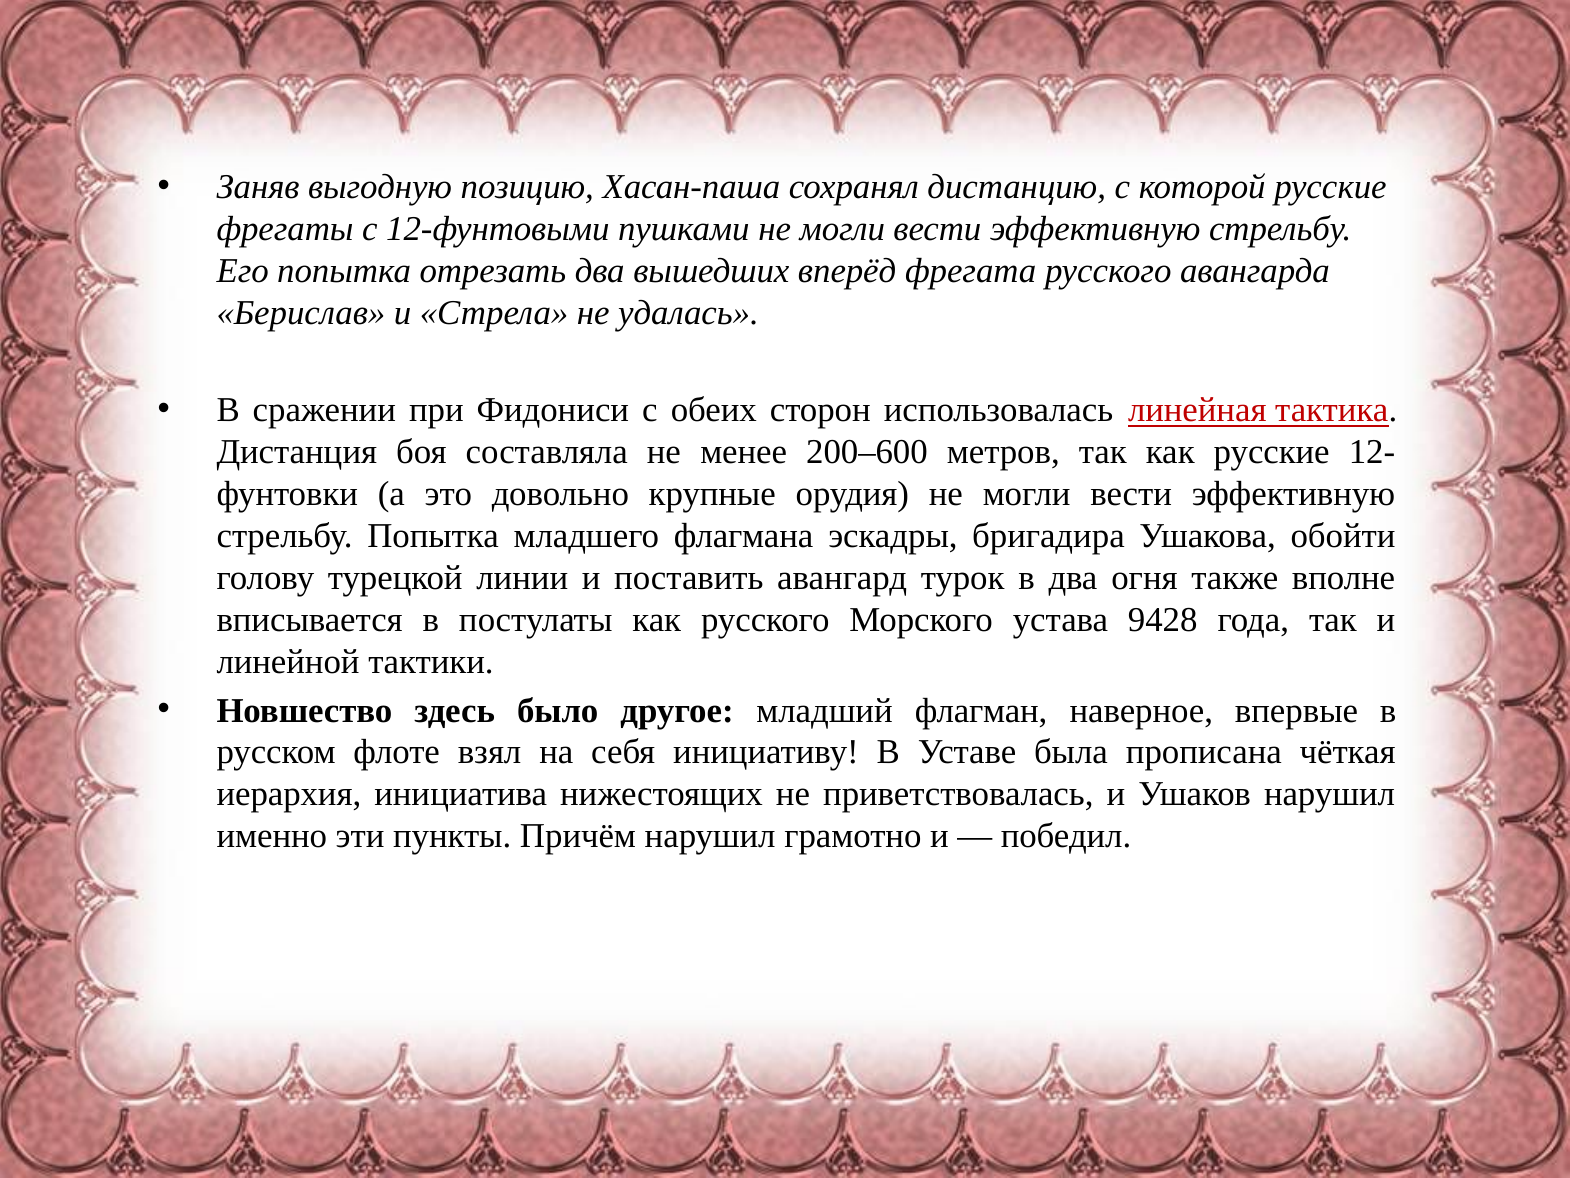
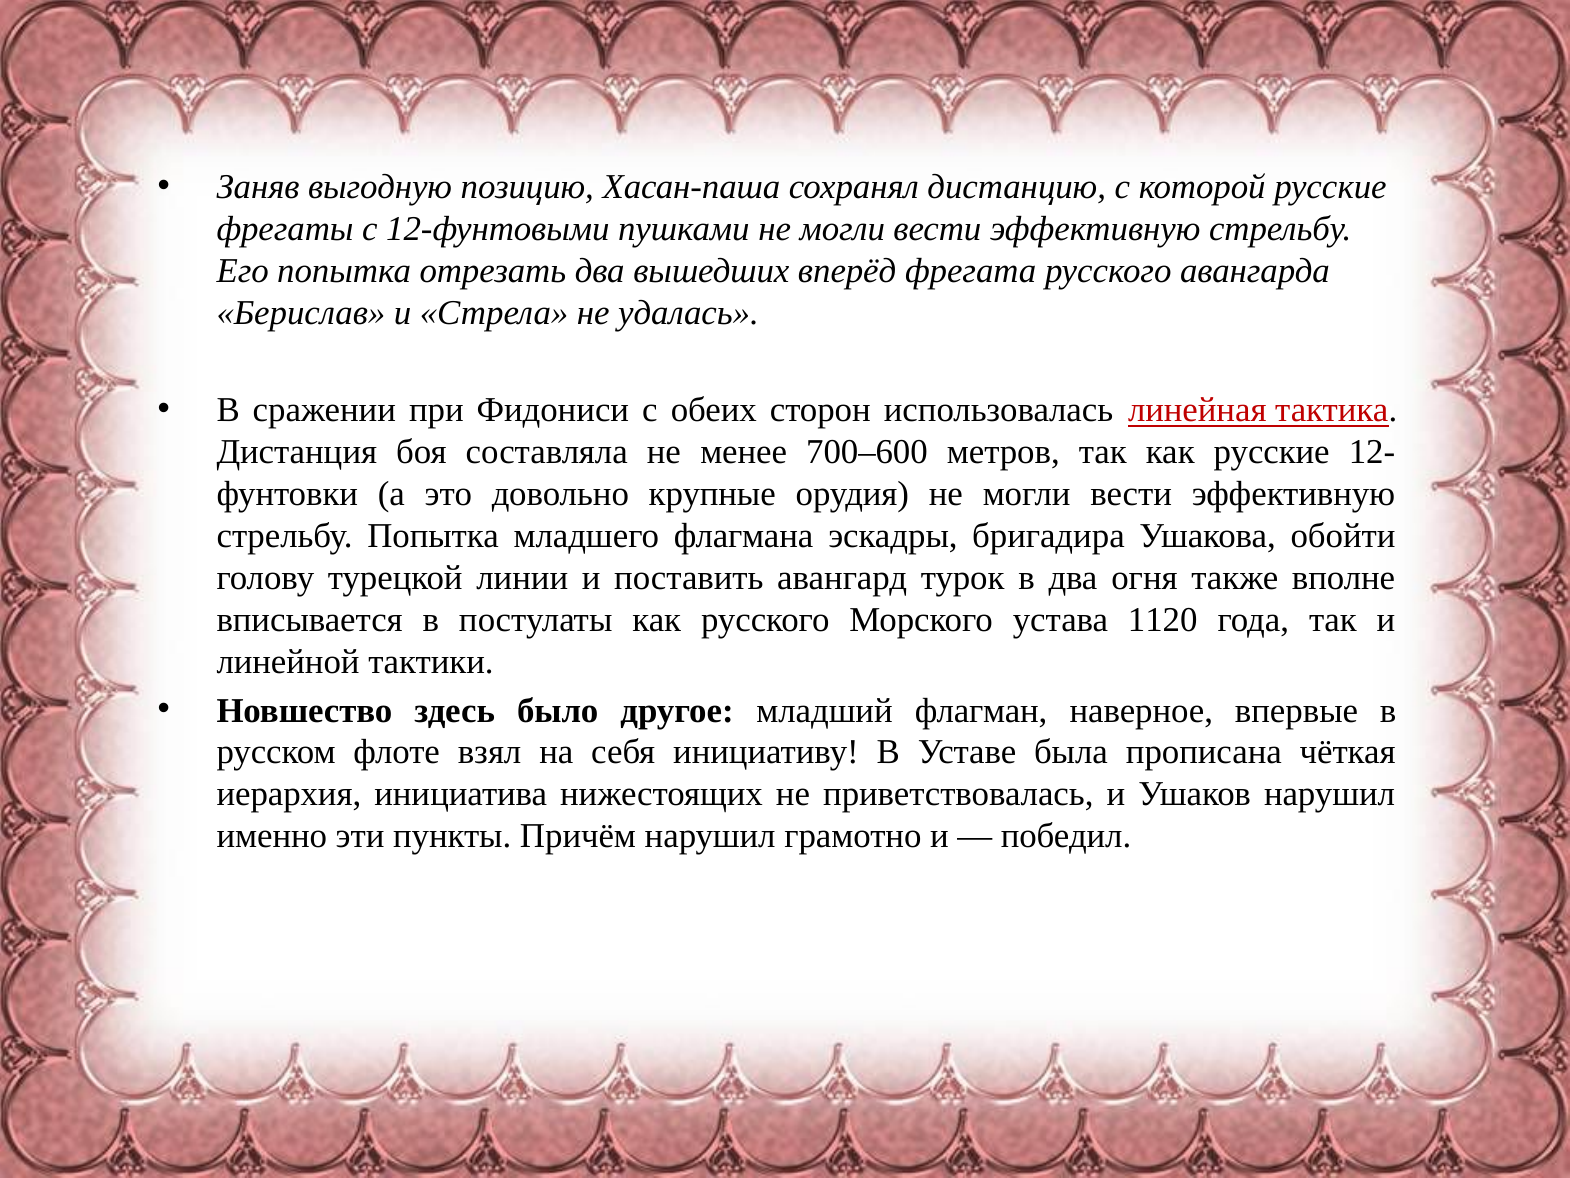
200–600: 200–600 -> 700–600 (867, 452)
9428: 9428 -> 1120 (1163, 620)
